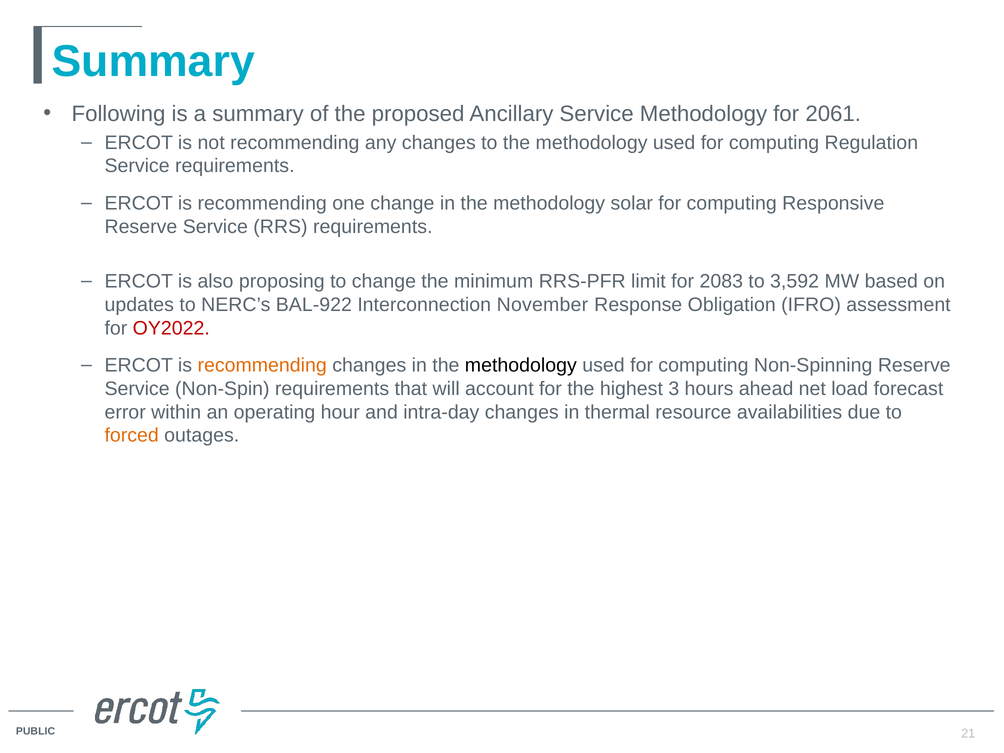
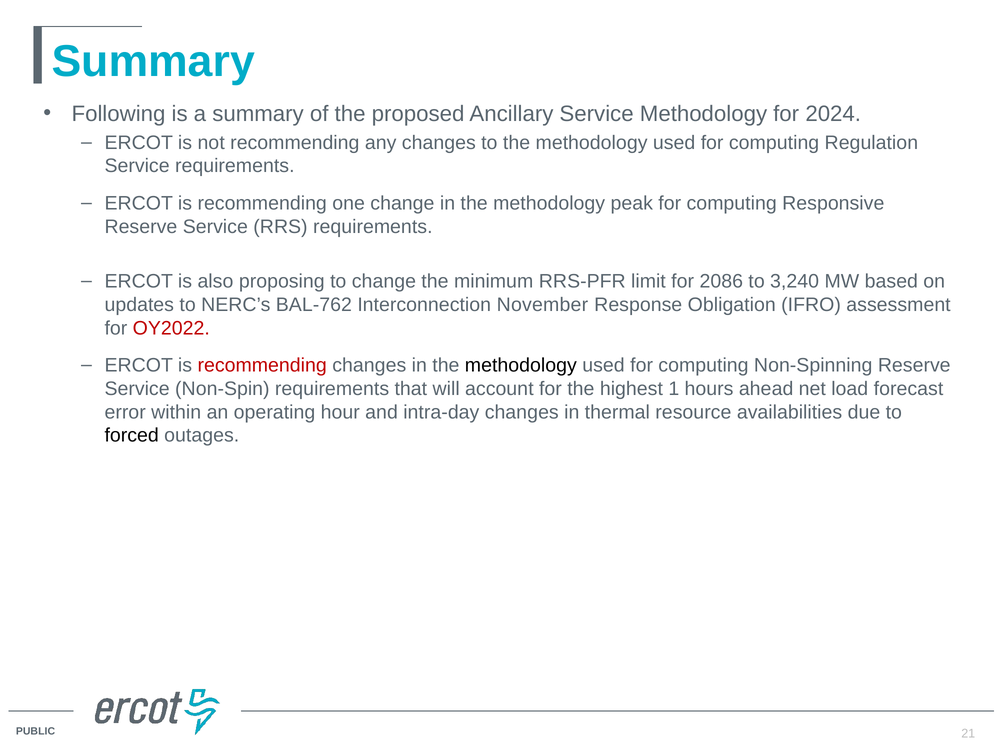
2061: 2061 -> 2024 (833, 114)
solar: solar -> peak (632, 203)
2083: 2083 -> 2086 (721, 281)
3,592: 3,592 -> 3,240 (795, 281)
BAL-922: BAL-922 -> BAL-762 (314, 305)
recommending colour: orange -> red (262, 365)
3: 3 -> 1 (674, 389)
forced colour: orange -> black (132, 436)
